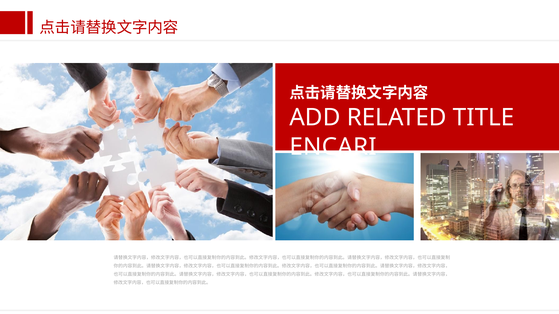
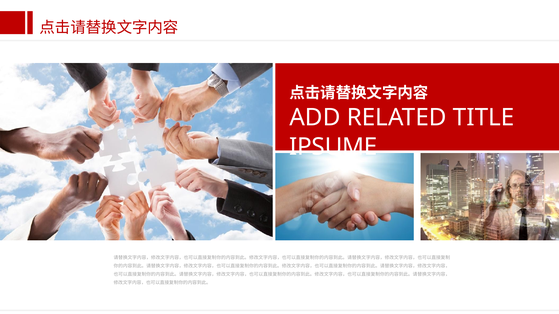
ENCARI: ENCARI -> IPSUME (333, 147)
